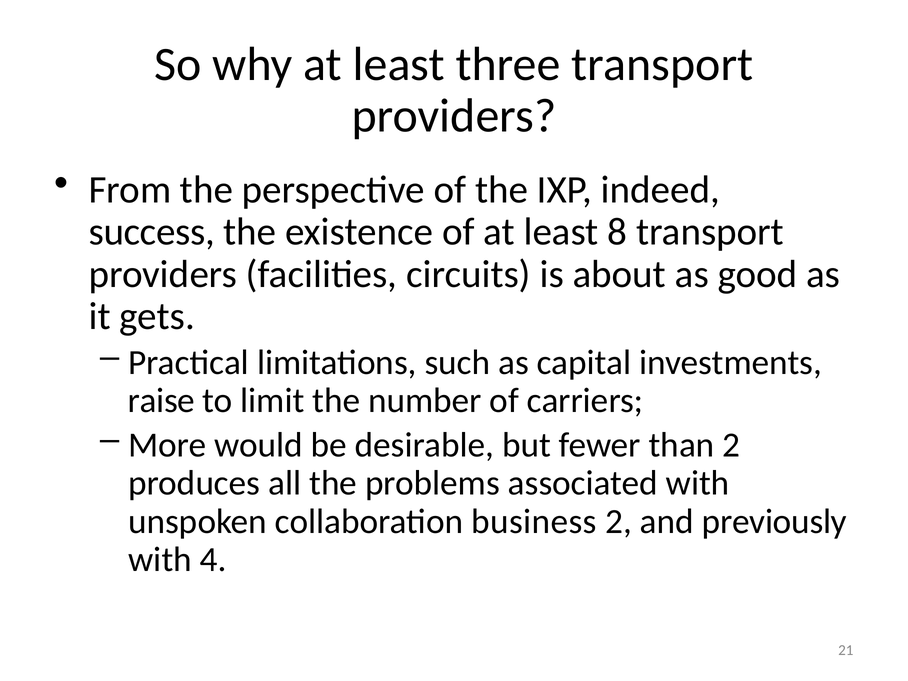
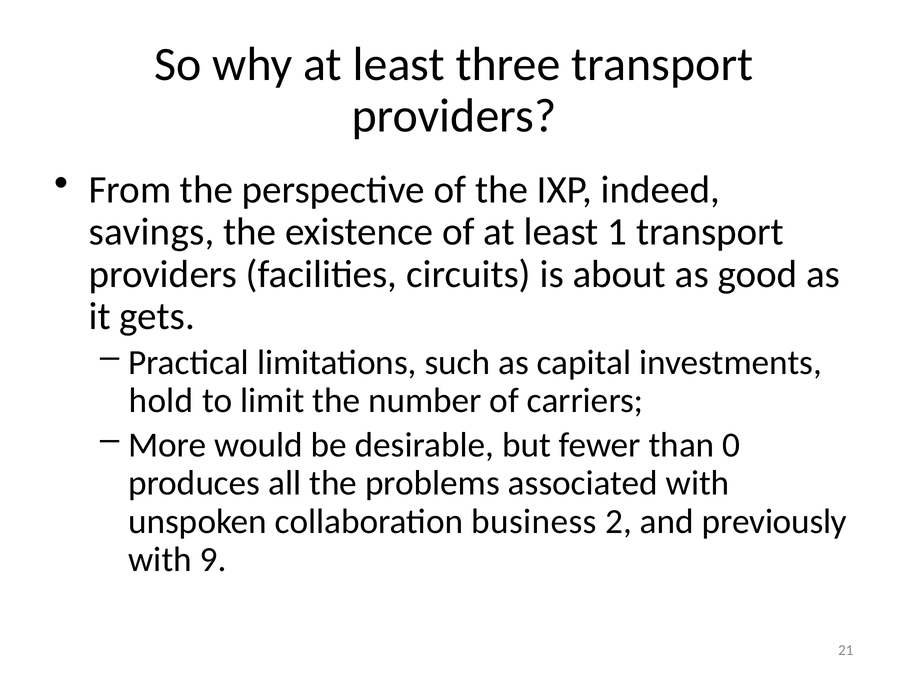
success: success -> savings (151, 232)
8: 8 -> 1 (617, 232)
raise: raise -> hold (161, 401)
than 2: 2 -> 0 (731, 445)
4: 4 -> 9 (213, 560)
